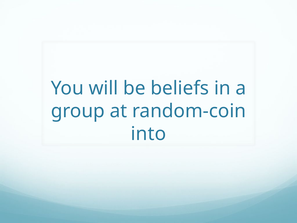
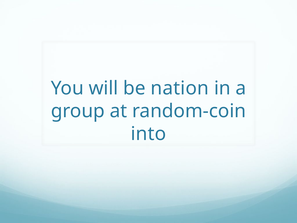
beliefs: beliefs -> nation (180, 88)
